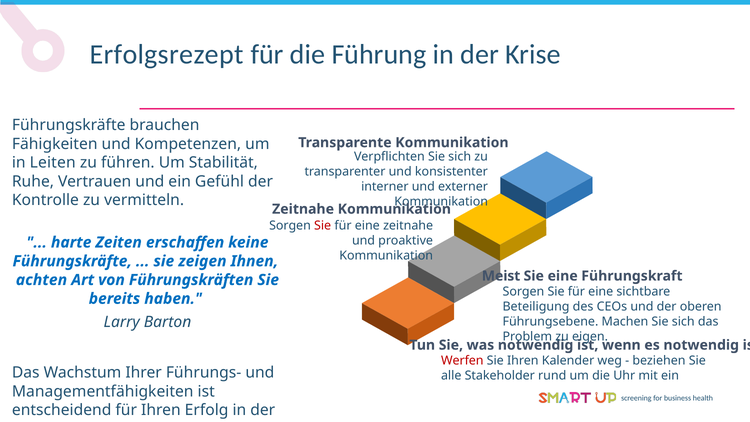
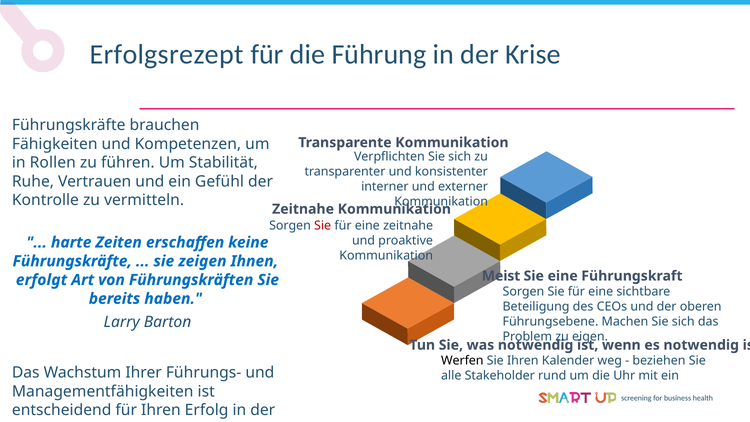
Leiten: Leiten -> Rollen (53, 163)
achten: achten -> erfolgt (41, 280)
Werfen colour: red -> black (462, 361)
